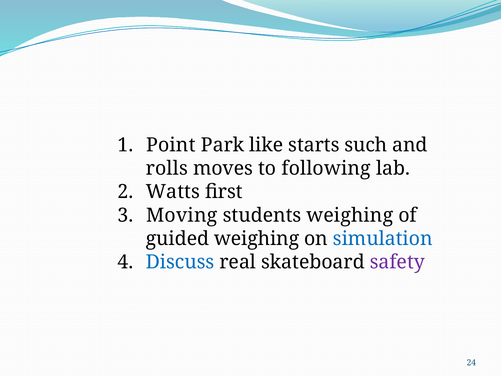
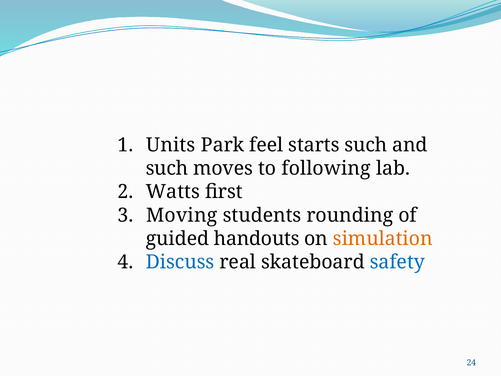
Point: Point -> Units (171, 145)
like: like -> feel (266, 145)
rolls: rolls -> such (167, 168)
students weighing: weighing -> rounding (350, 215)
guided weighing: weighing -> handouts (257, 239)
simulation colour: blue -> orange (383, 239)
safety colour: purple -> blue (397, 262)
